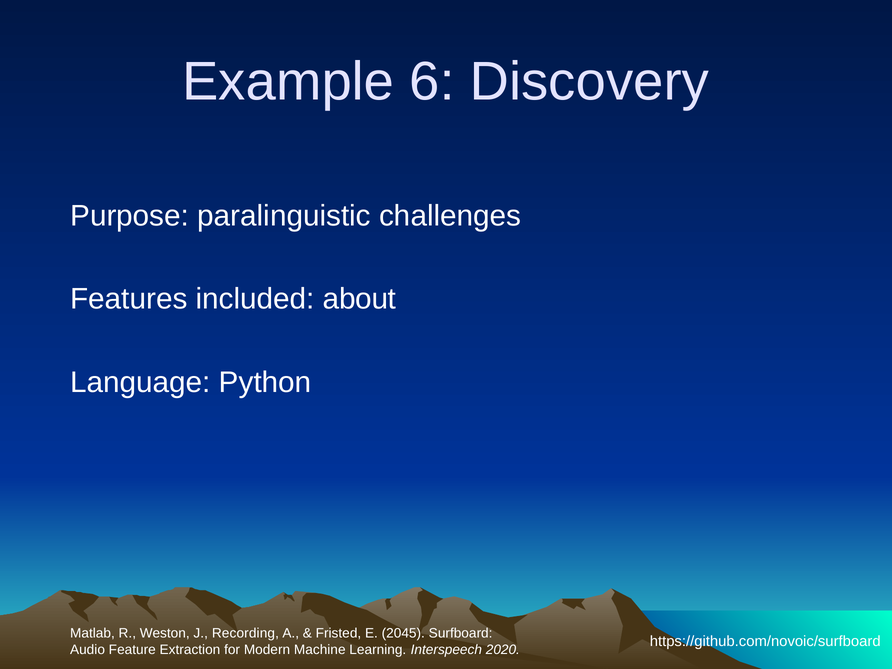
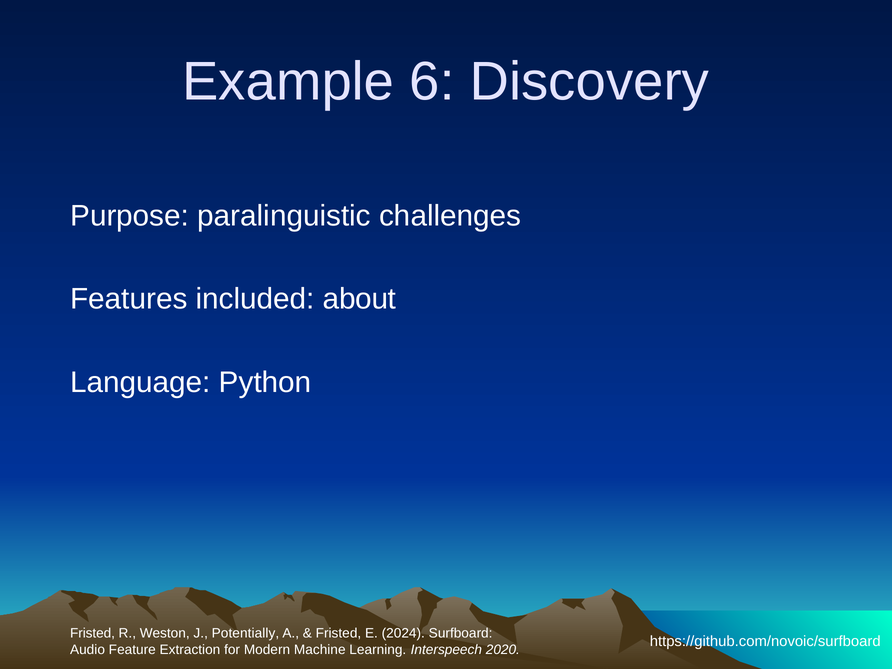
Matlab: Matlab -> Fristed (93, 633)
Recording: Recording -> Potentially (245, 633)
2045: 2045 -> 2024 (403, 633)
